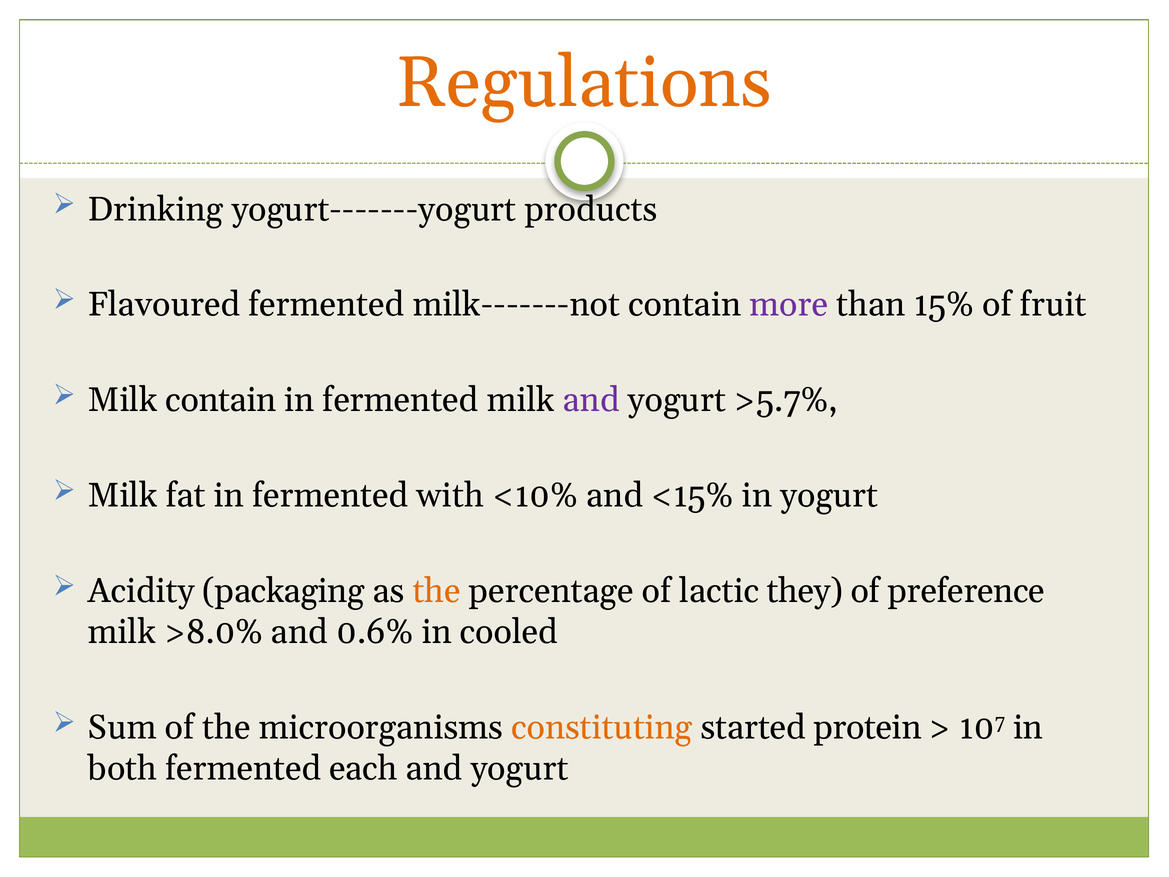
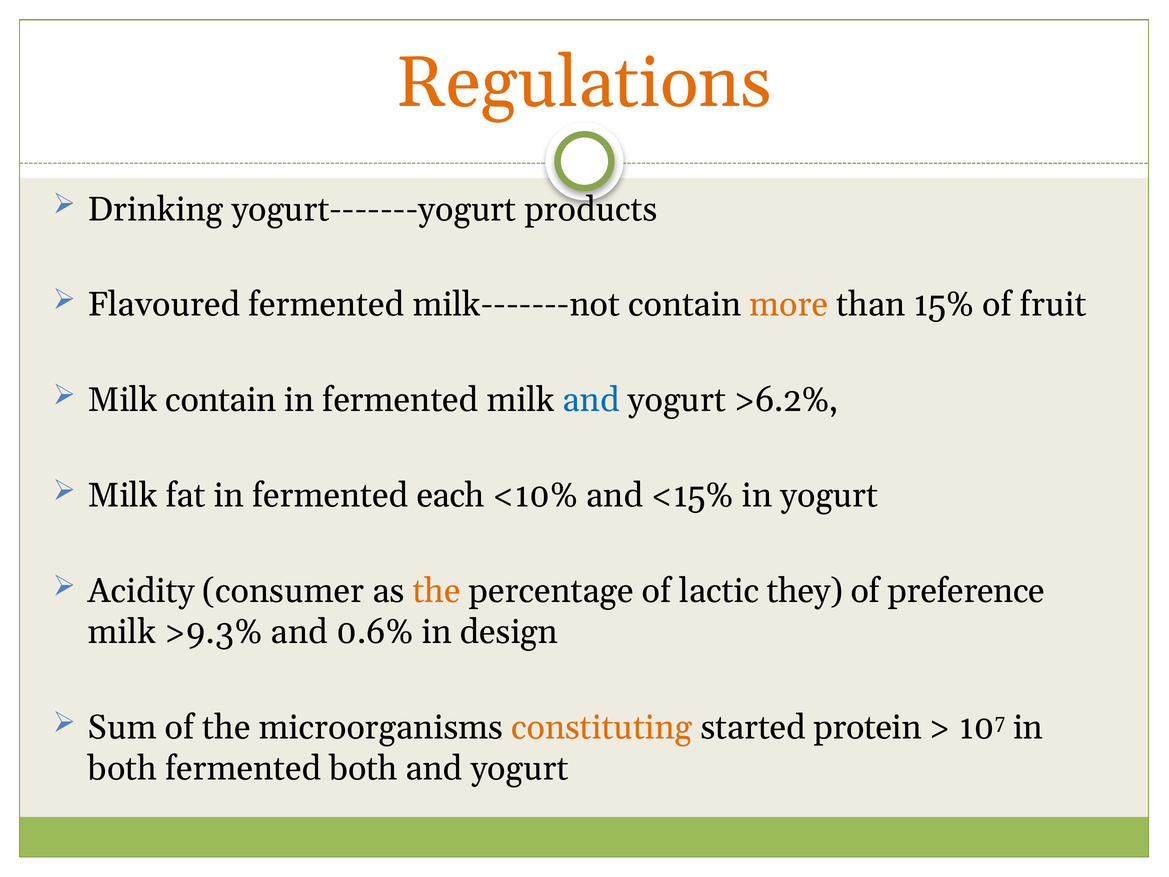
more colour: purple -> orange (789, 305)
and colour: purple -> blue (591, 400)
>5.7%: >5.7% -> >6.2% (786, 400)
with: with -> each (451, 496)
packaging: packaging -> consumer (283, 591)
>8.0%: >8.0% -> >9.3% (213, 632)
cooled: cooled -> design (509, 632)
fermented each: each -> both (363, 768)
